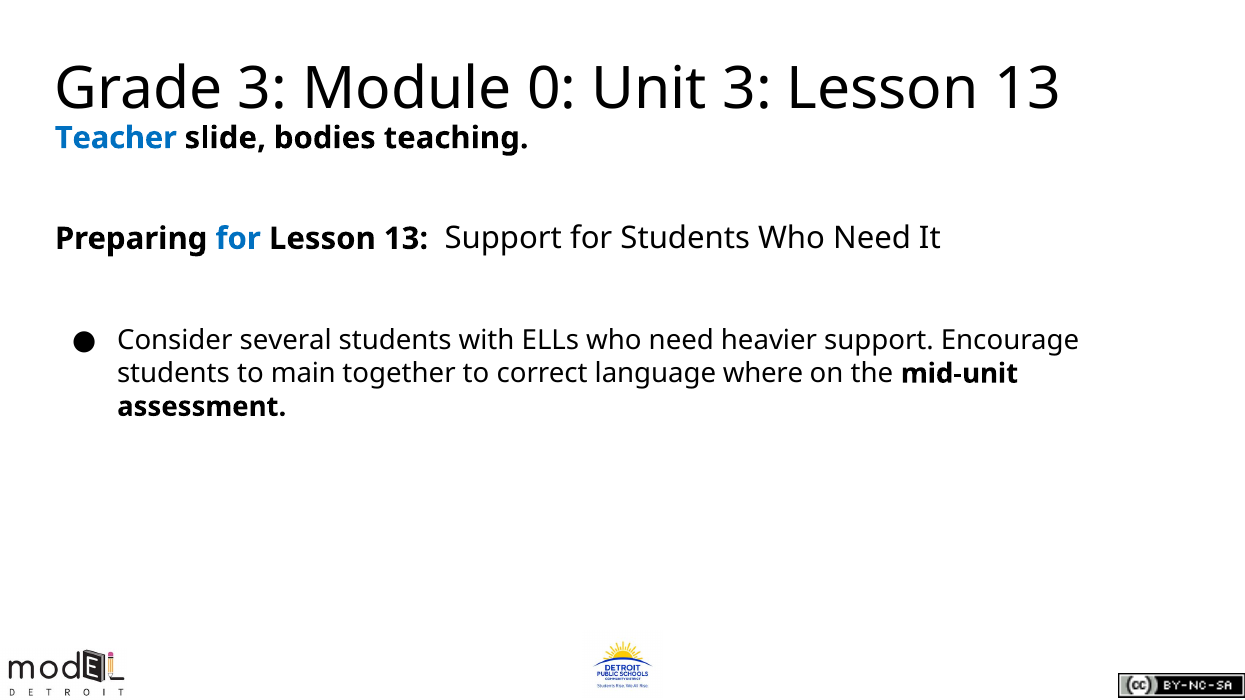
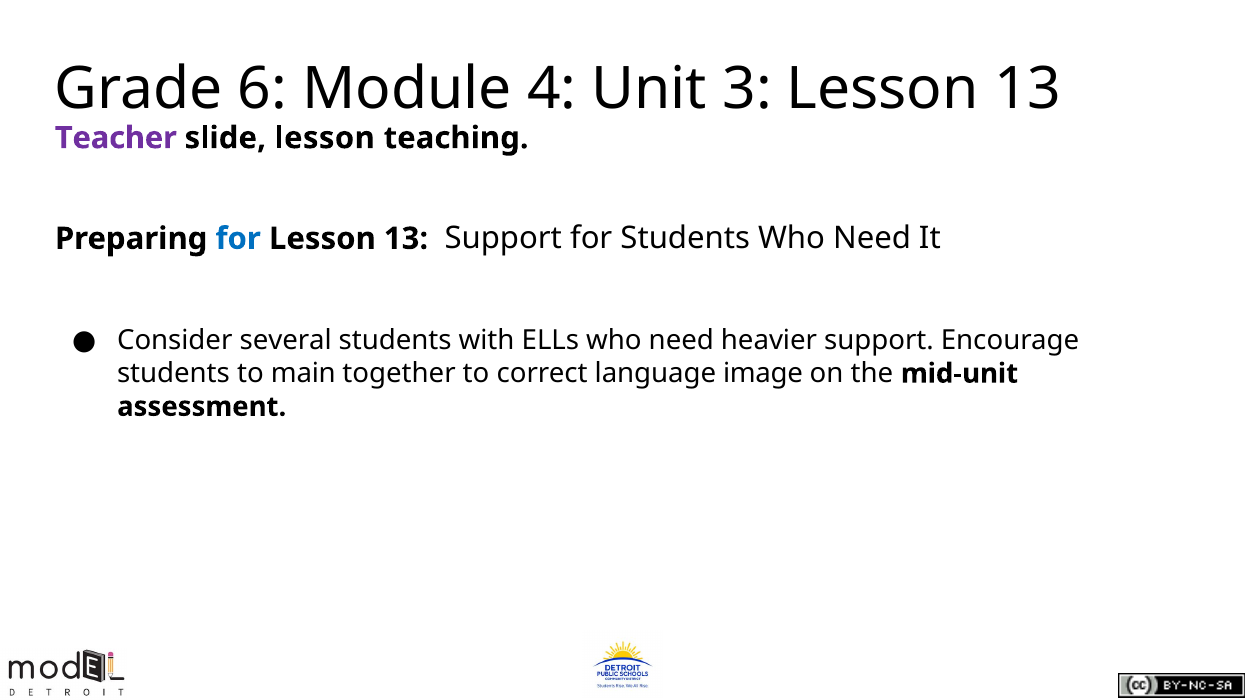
Grade 3: 3 -> 6 (263, 89)
0: 0 -> 4 (552, 89)
Teacher colour: blue -> purple (116, 138)
slide bodies: bodies -> lesson (325, 138)
where: where -> image (763, 374)
